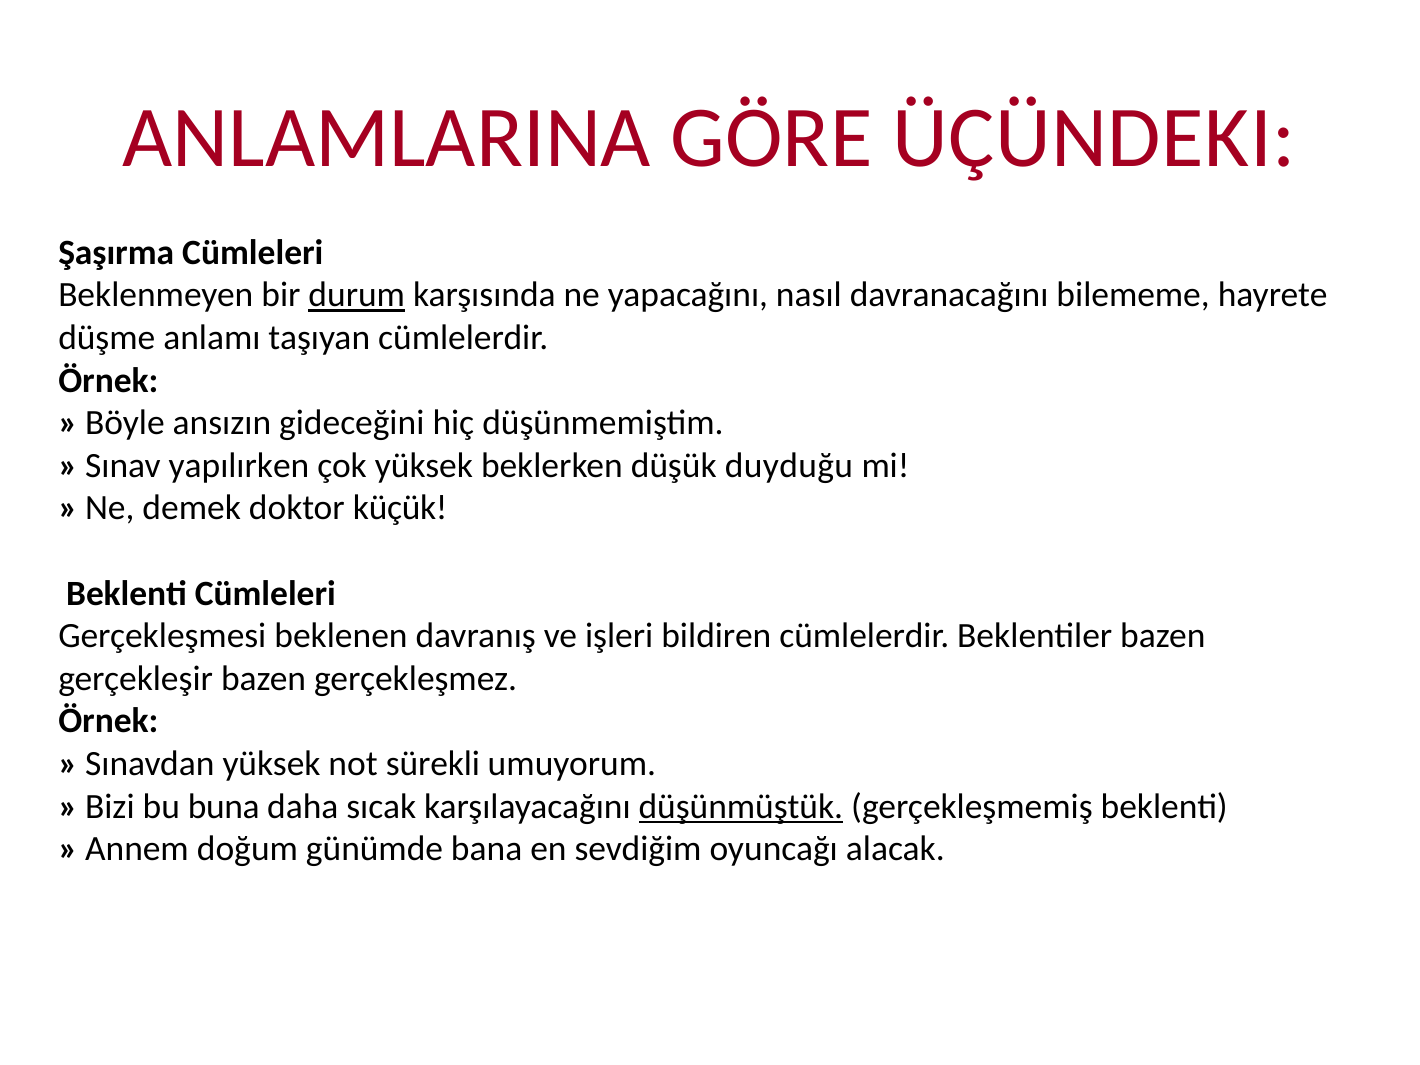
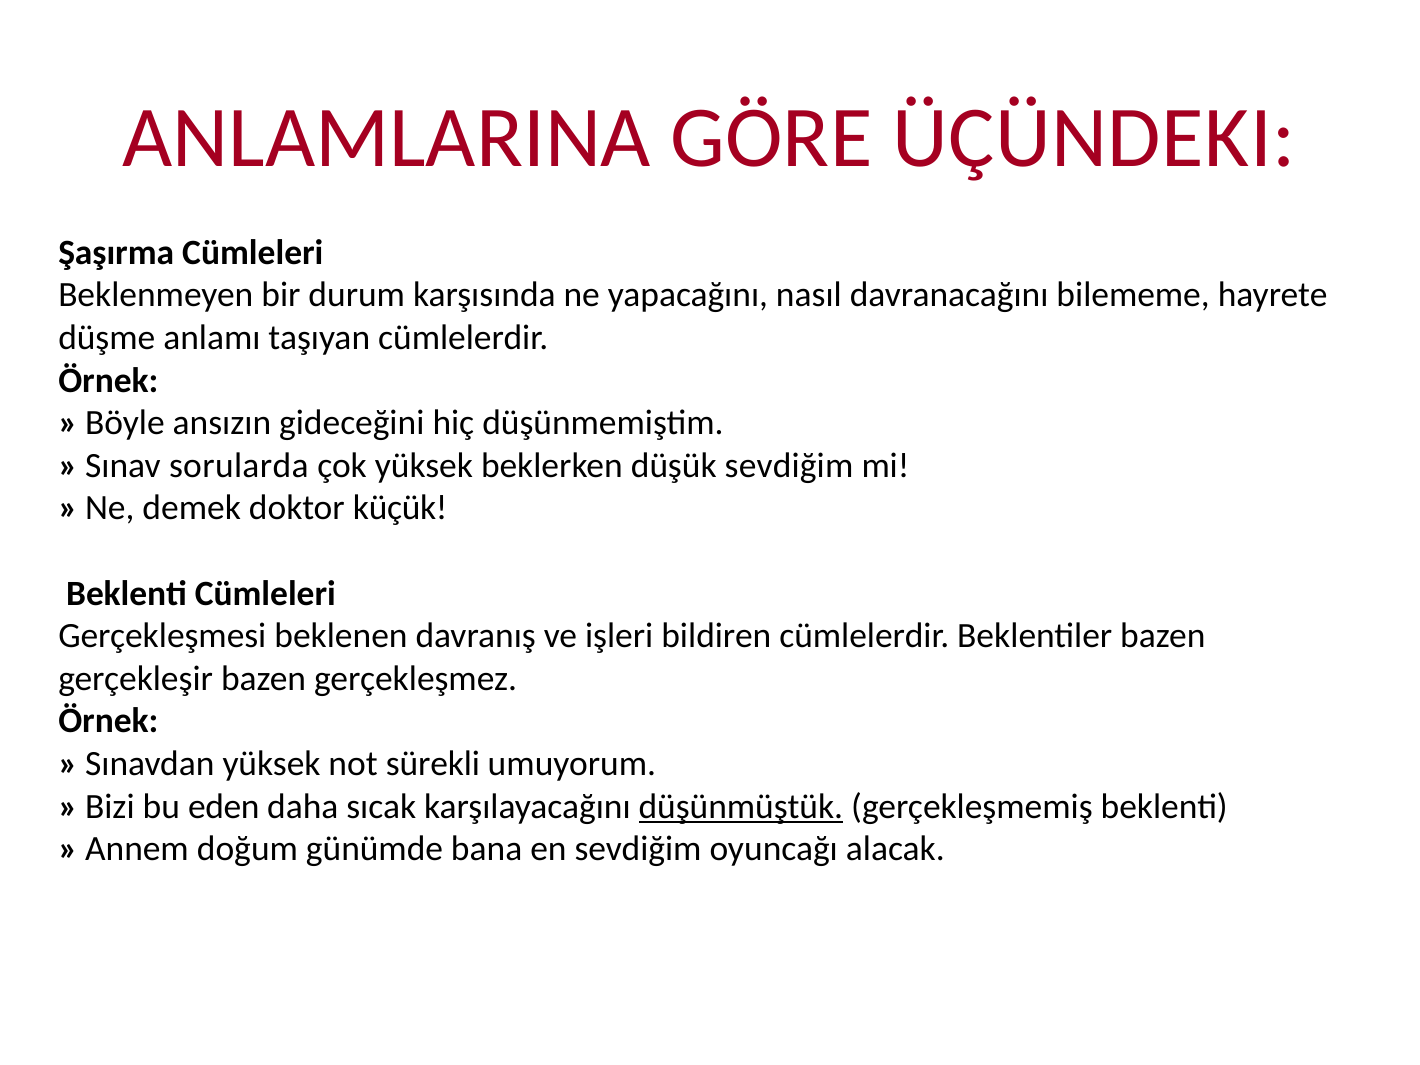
durum underline: present -> none (357, 295)
yapılırken: yapılırken -> sorularda (239, 466)
düşük duyduğu: duyduğu -> sevdiğim (789, 466)
buna: buna -> eden (224, 806)
